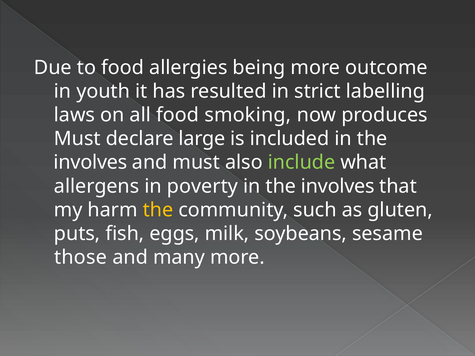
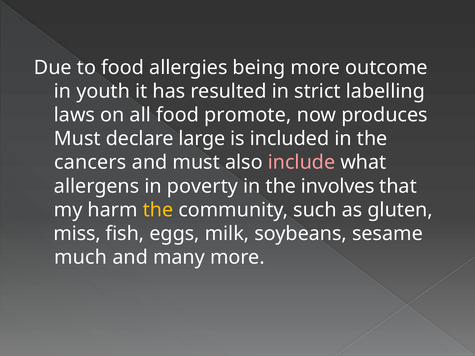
smoking: smoking -> promote (248, 115)
involves: involves -> cancers (90, 163)
include colour: light green -> pink (302, 163)
puts: puts -> miss (77, 234)
those: those -> much (81, 258)
